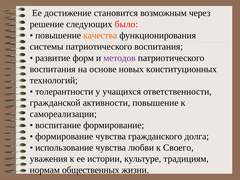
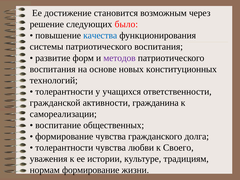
качества colour: orange -> blue (100, 36)
активности повышение: повышение -> гражданина (156, 103)
воспитание формирование: формирование -> общественных (114, 125)
использование: использование -> толерантности (64, 148)
нормам общественных: общественных -> формирование (91, 170)
